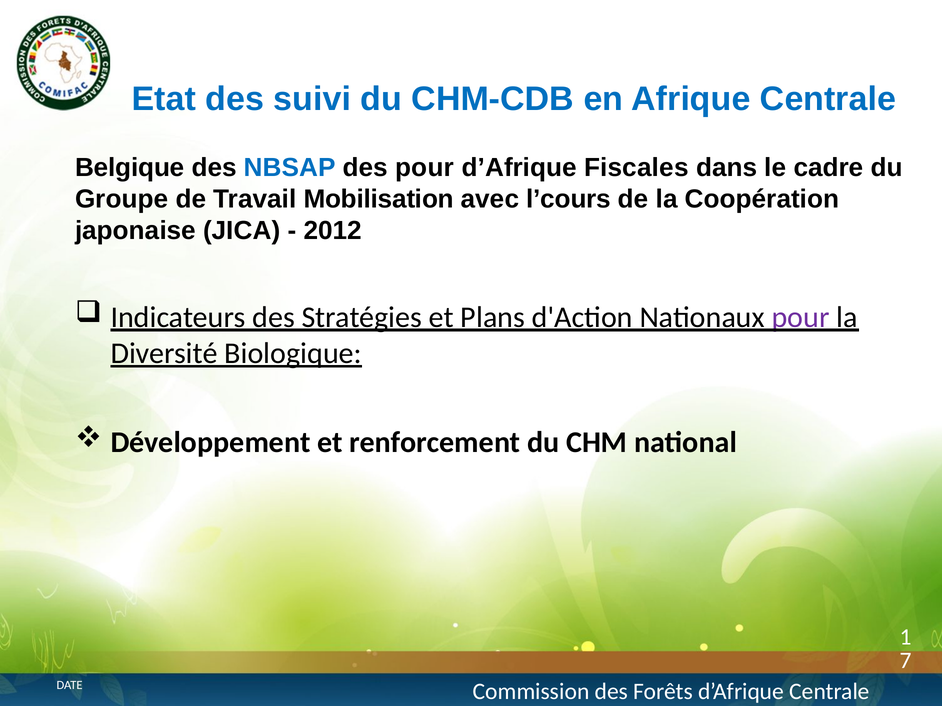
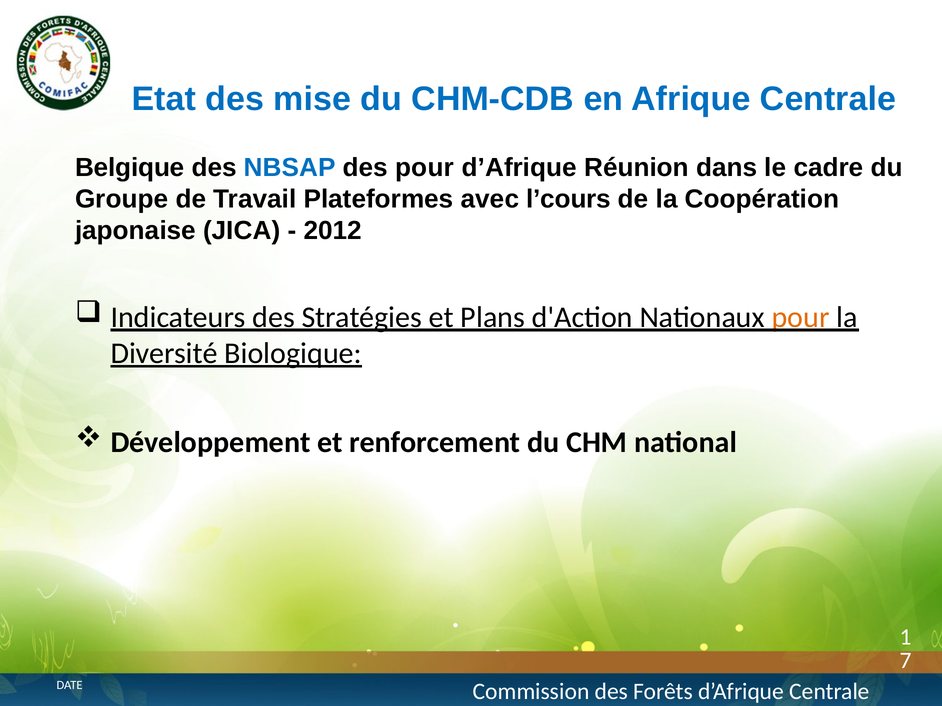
suivi: suivi -> mise (312, 99)
Fiscales: Fiscales -> Réunion (636, 168)
Mobilisation: Mobilisation -> Plateformes (379, 199)
pour colour: purple -> orange (801, 317)
